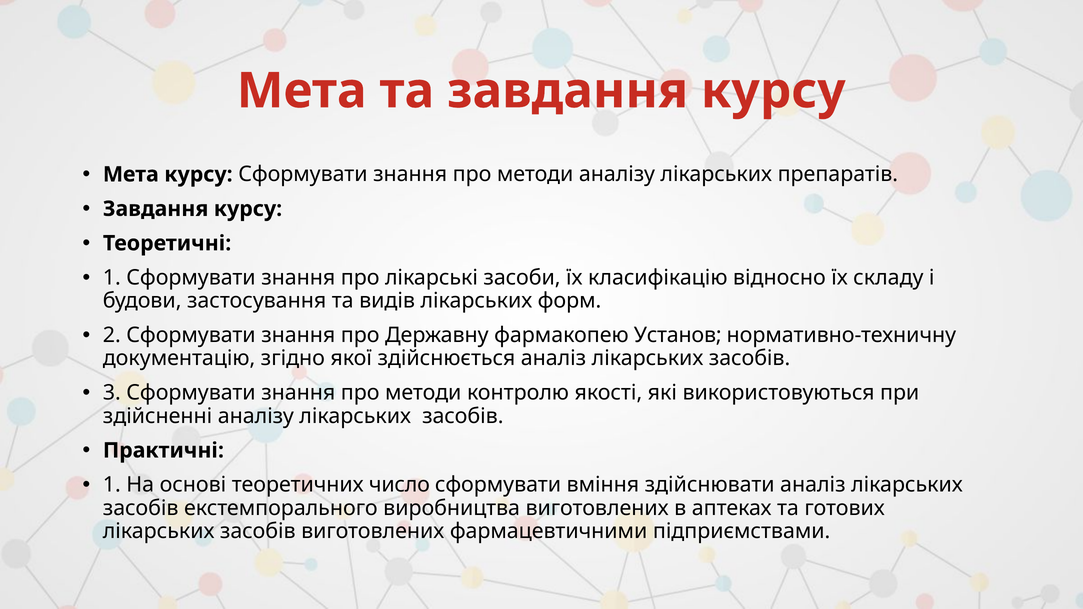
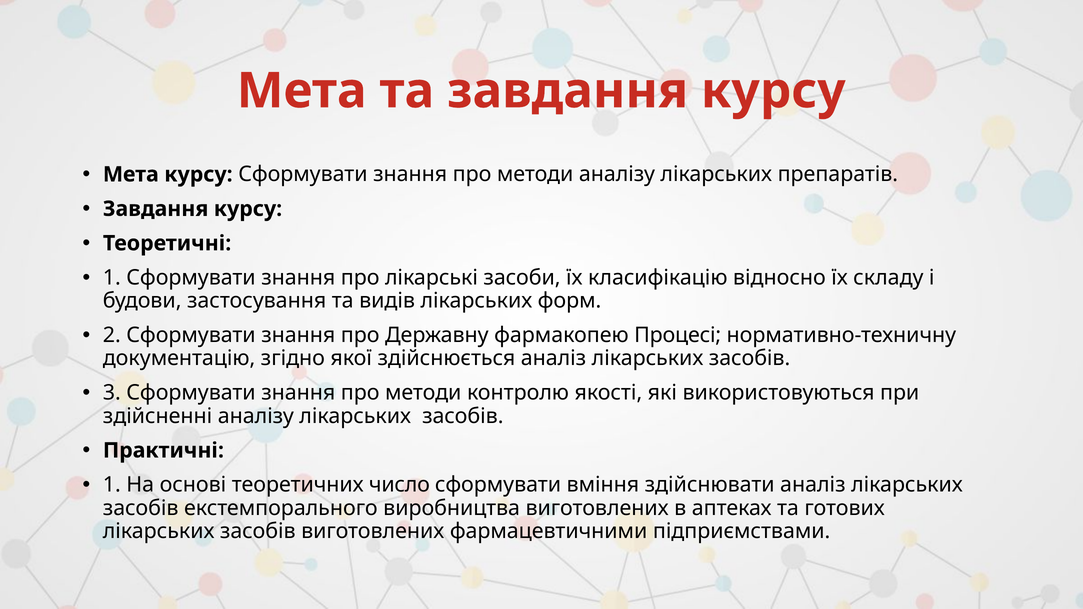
Установ: Установ -> Процесі (678, 335)
